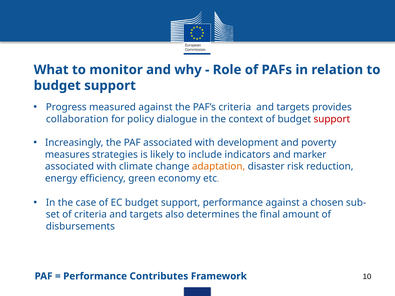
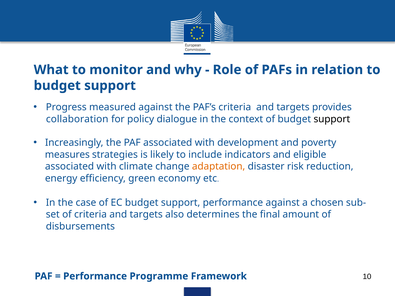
support colour: red -> black (332, 119)
marker: marker -> eligible (310, 155)
Contributes: Contributes -> Programme (159, 276)
